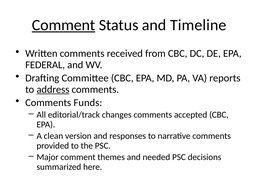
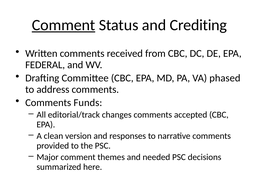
Timeline: Timeline -> Crediting (198, 25)
reports: reports -> phased (225, 78)
address underline: present -> none (53, 89)
